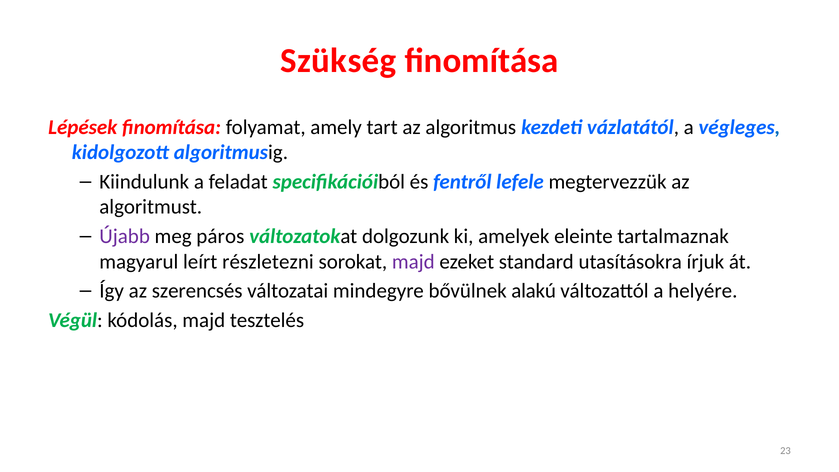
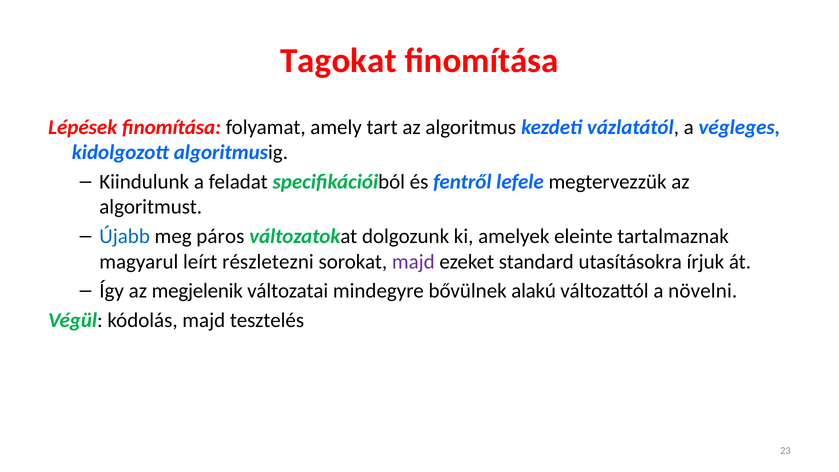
Szükség: Szükség -> Tagokat (338, 61)
Újabb colour: purple -> blue (125, 236)
szerencsés: szerencsés -> megjelenik (197, 291)
helyére: helyére -> növelni (703, 291)
